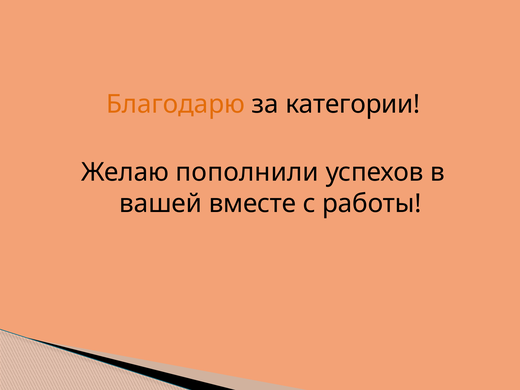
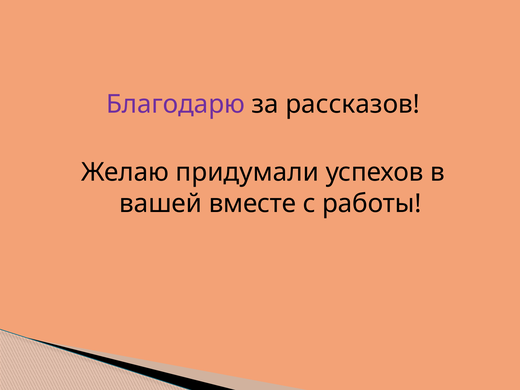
Благодарю colour: orange -> purple (175, 104)
категории: категории -> рассказов (353, 104)
пополнили: пополнили -> придумали (247, 172)
